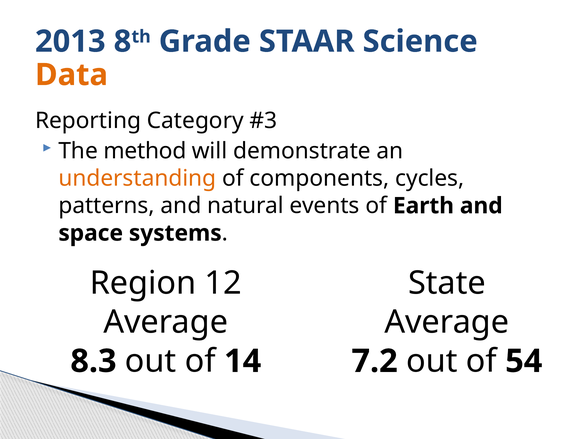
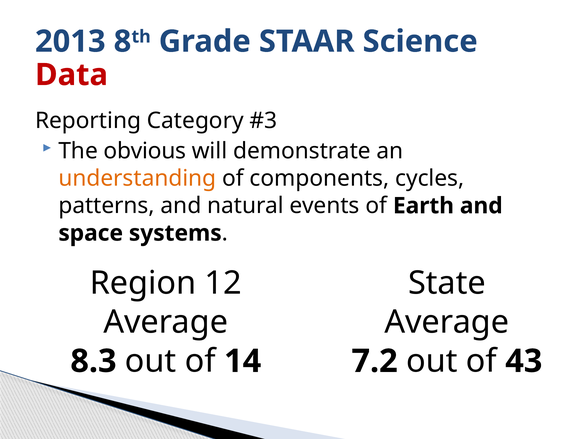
Data colour: orange -> red (72, 75)
method: method -> obvious (145, 151)
54: 54 -> 43 (524, 361)
